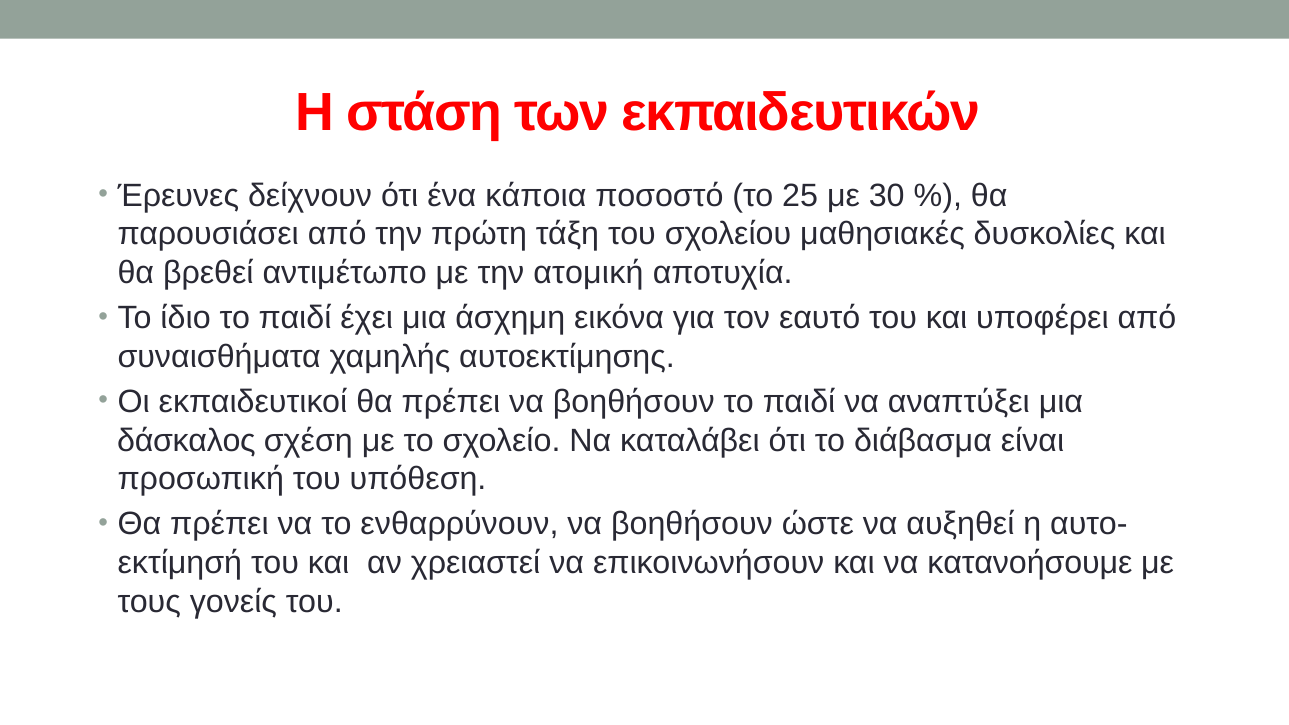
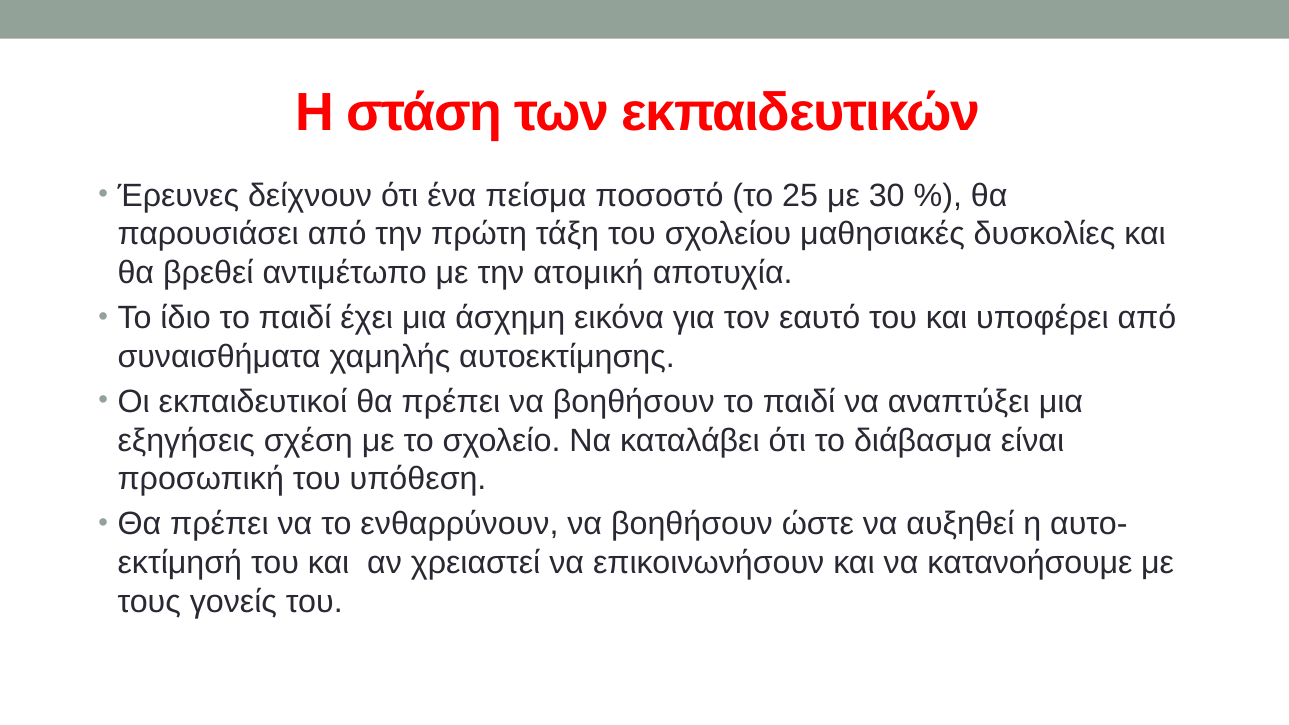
κάποια: κάποια -> πείσμα (536, 196)
δάσκαλος: δάσκαλος -> εξηγήσεις (186, 440)
